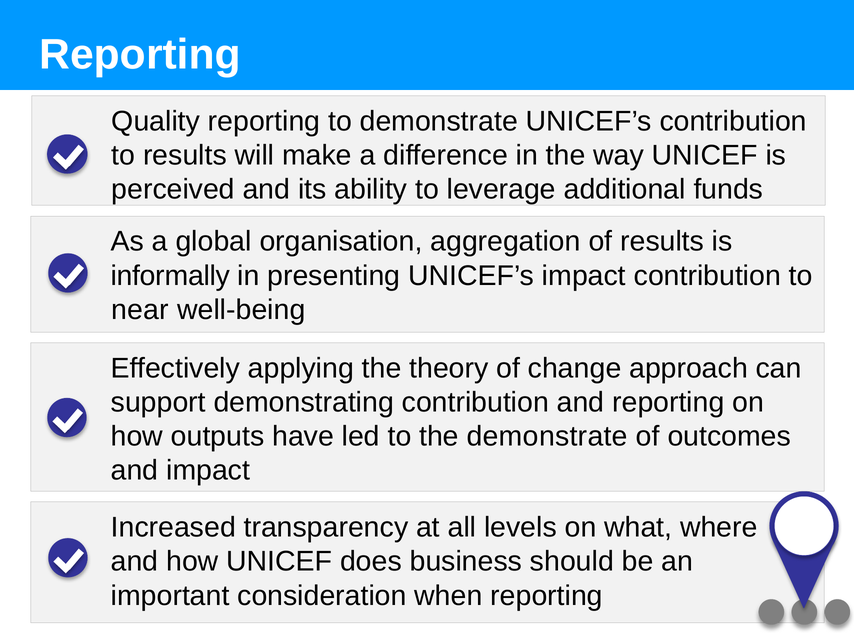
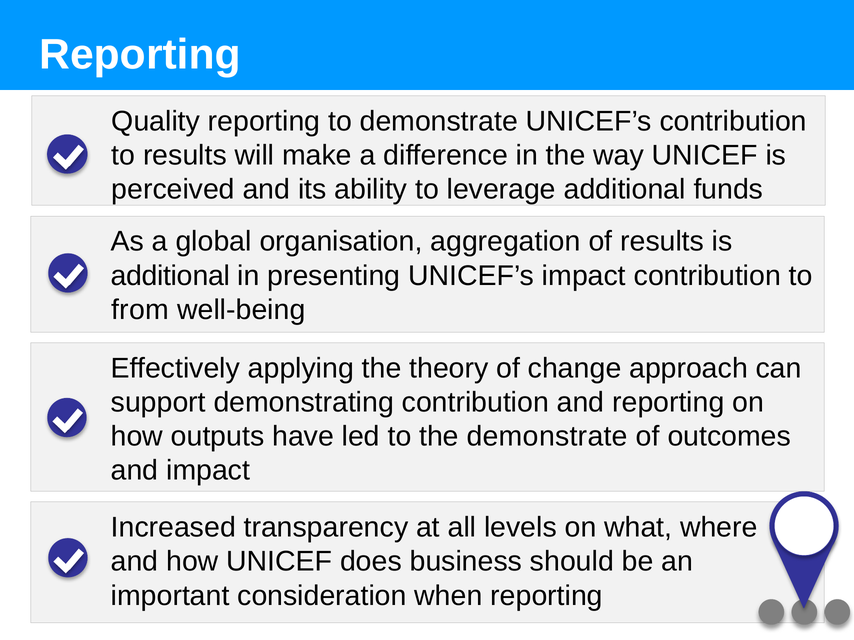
informally: informally -> additional (170, 276)
near: near -> from (140, 310)
